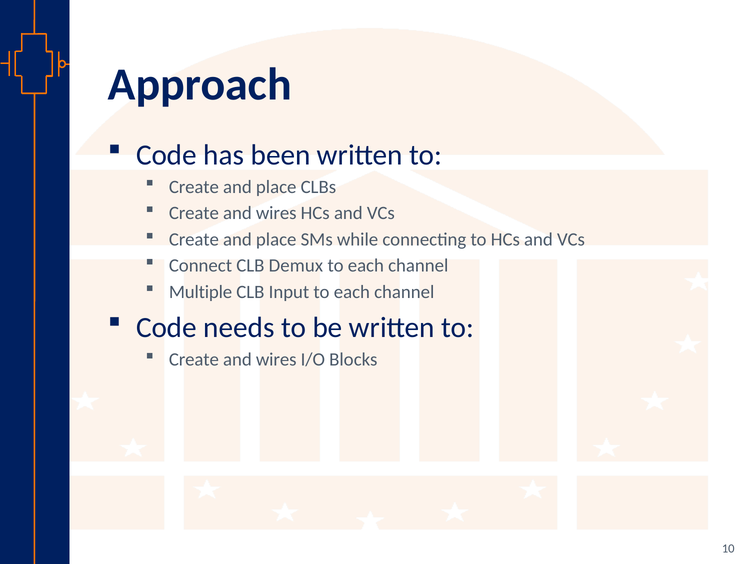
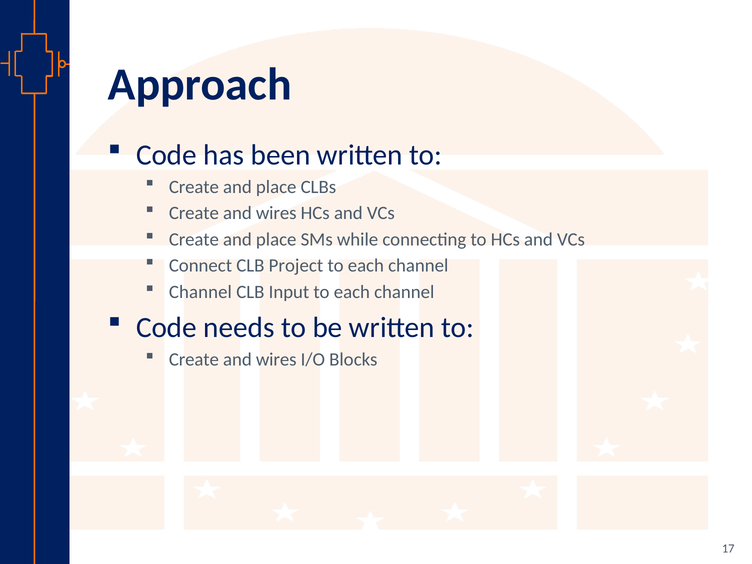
Demux: Demux -> Project (296, 266)
Multiple: Multiple -> Channel (200, 292)
10: 10 -> 17 (728, 548)
